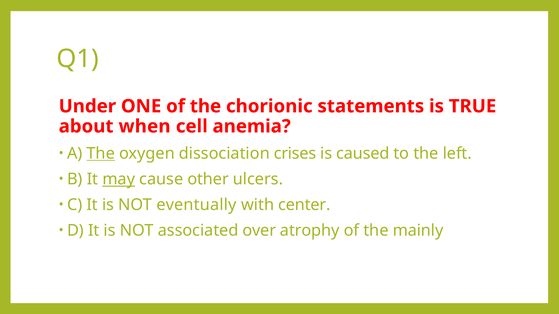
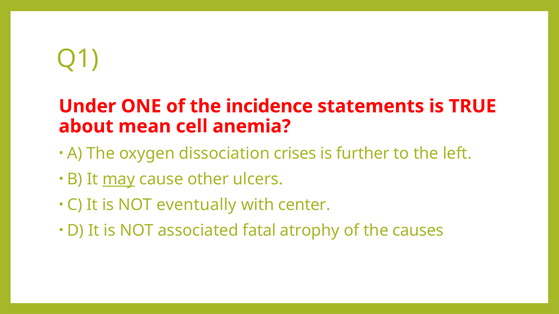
chorionic: chorionic -> incidence (269, 106)
when: when -> mean (145, 127)
The underline: present -> none (101, 154)
caused: caused -> further (363, 154)
over: over -> fatal (259, 231)
mainly: mainly -> causes (418, 231)
